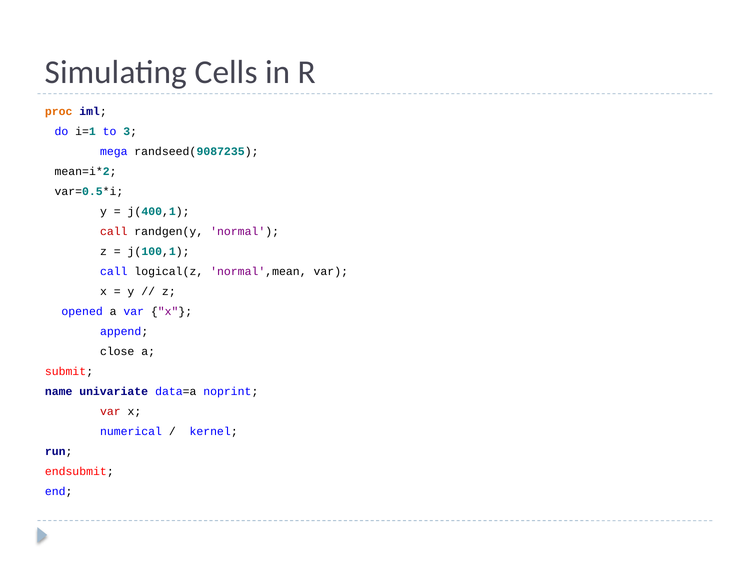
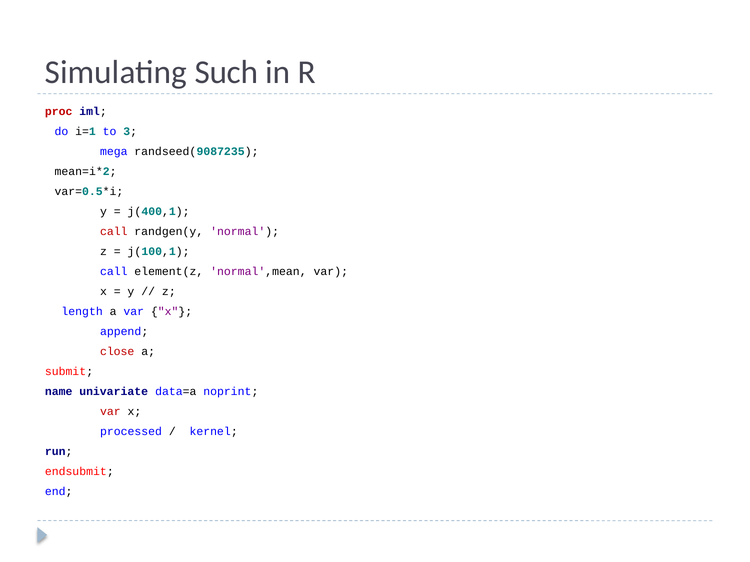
Cells: Cells -> Such (226, 72)
proc colour: orange -> red (59, 111)
logical(z: logical(z -> element(z (169, 272)
opened: opened -> length (82, 312)
close colour: black -> red (117, 352)
numerical: numerical -> processed (131, 432)
